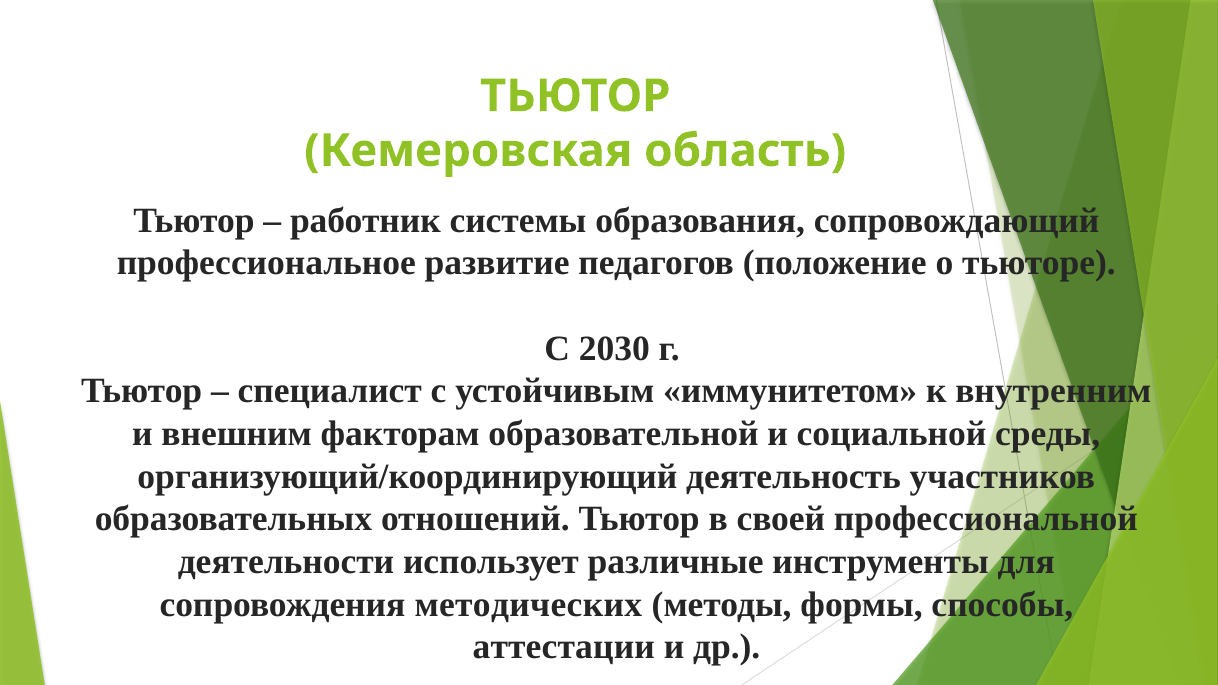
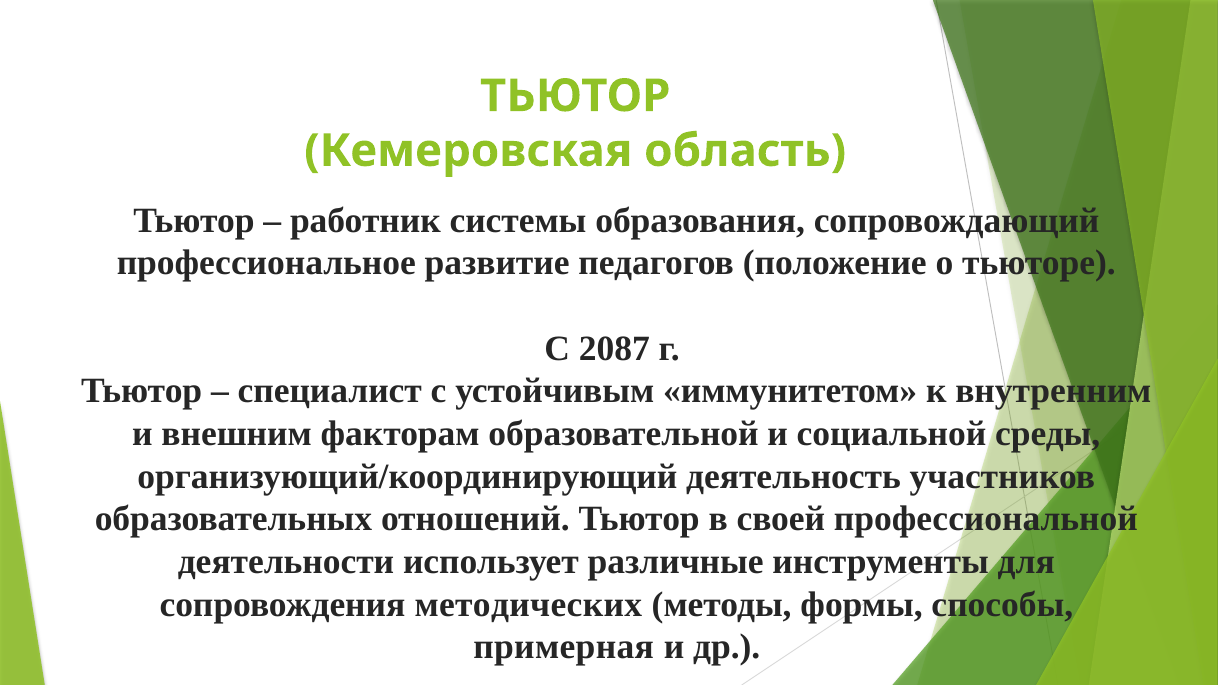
2030: 2030 -> 2087 (614, 349)
аттестации: аттестации -> примерная (564, 647)
